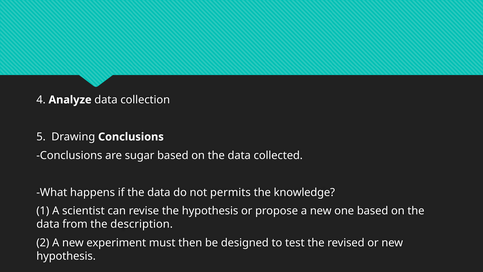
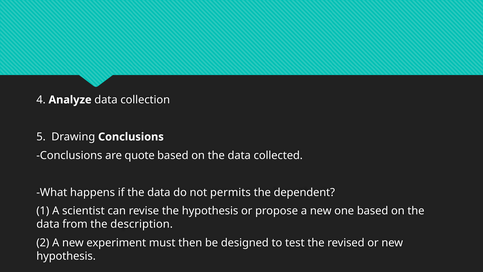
sugar: sugar -> quote (140, 155)
knowledge: knowledge -> dependent (304, 192)
